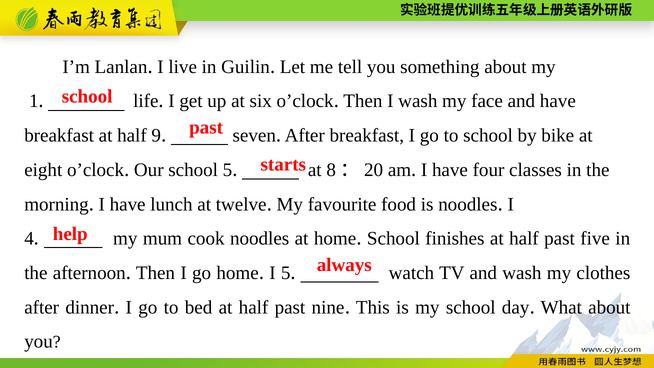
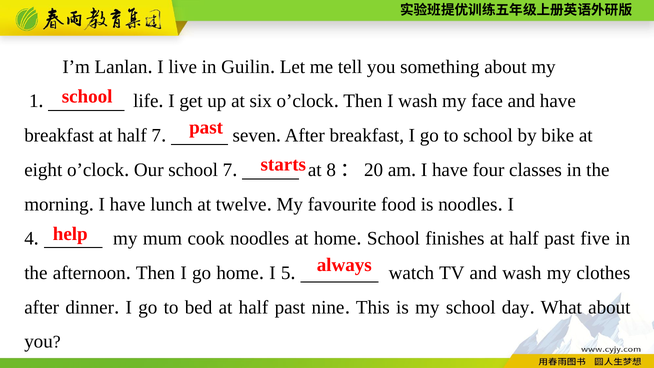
half 9: 9 -> 7 (156, 135)
school 5: 5 -> 7 (228, 170)
